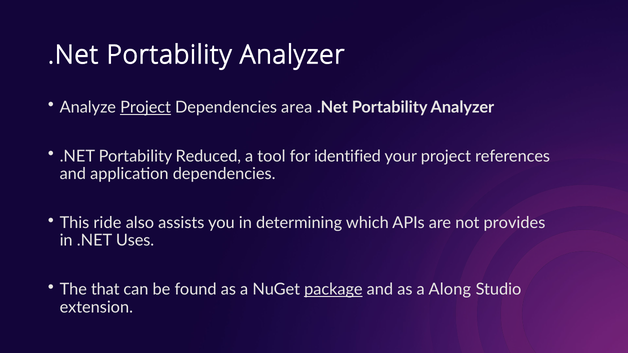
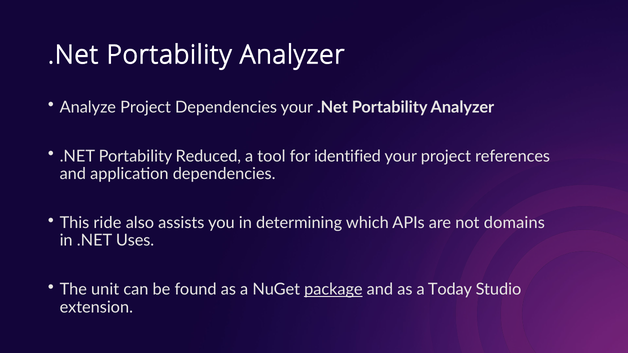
Project underline: present -> none (146, 107)
Dependencies area: area -> your (297, 107)
provides: provides -> domains (514, 223)
that: that -> unit (105, 290)
Along: Along -> Today (450, 290)
